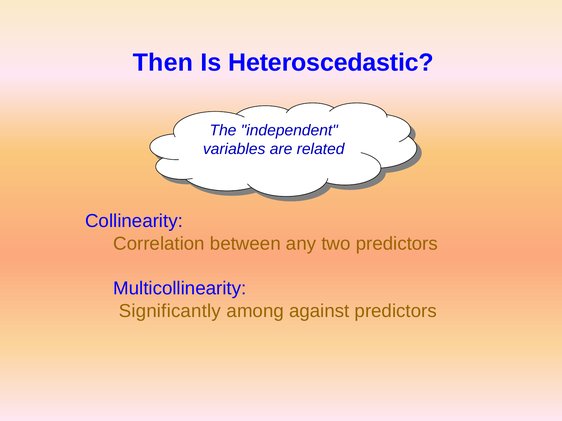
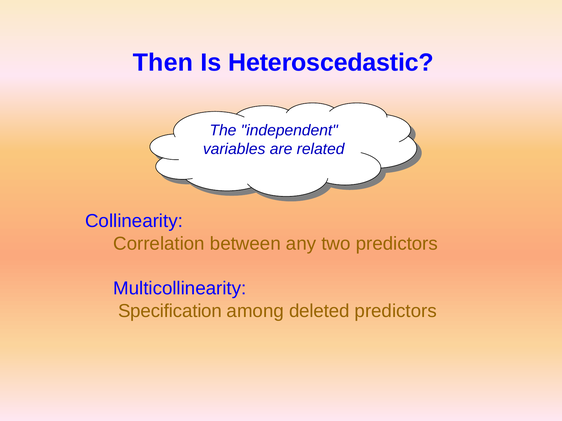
Significantly: Significantly -> Specification (170, 311)
against: against -> deleted (319, 311)
